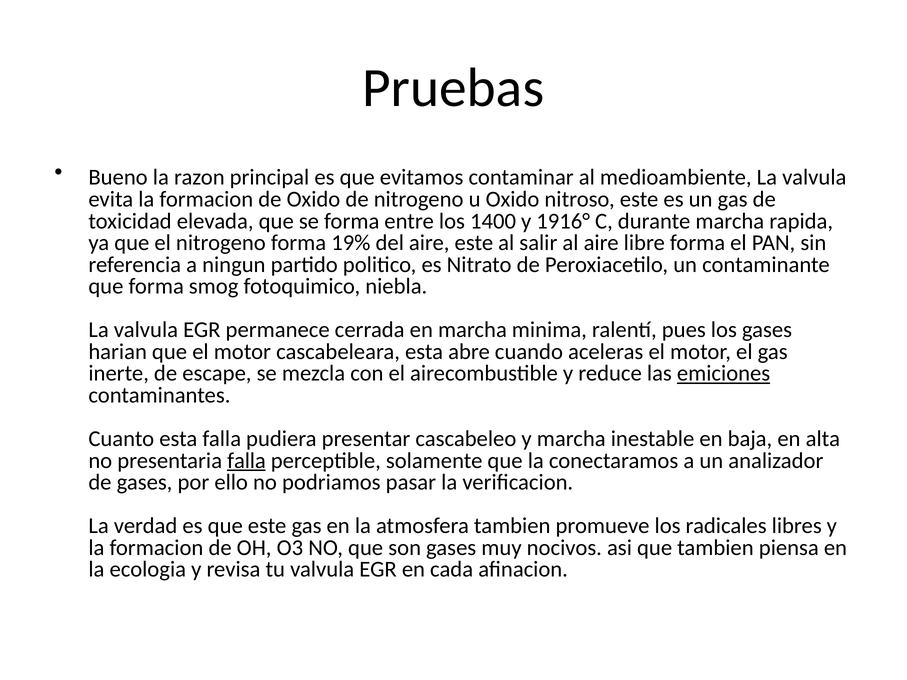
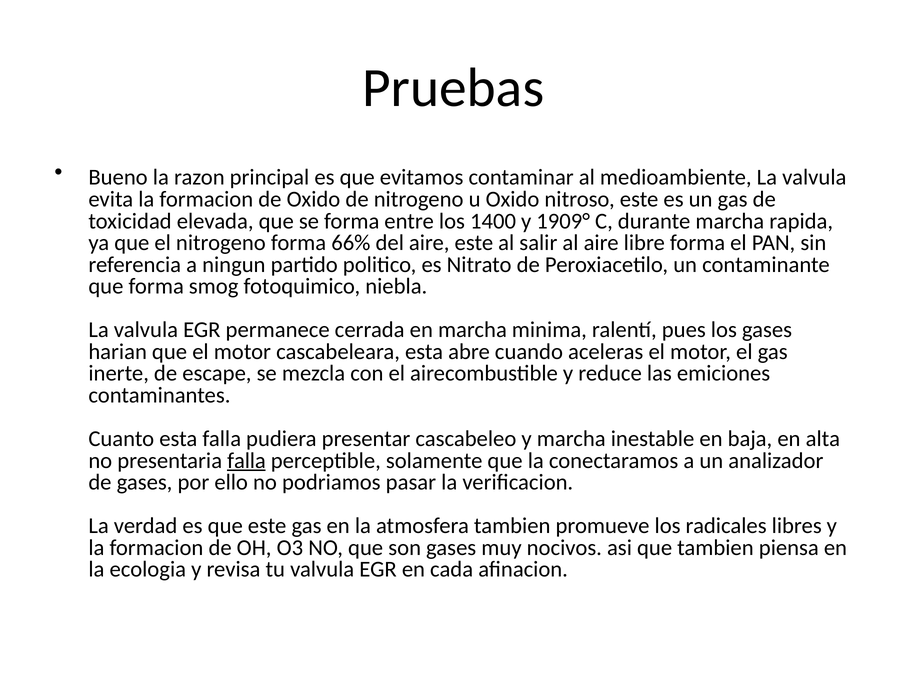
1916°: 1916° -> 1909° (563, 221)
19%: 19% -> 66% (351, 243)
emiciones underline: present -> none (724, 374)
